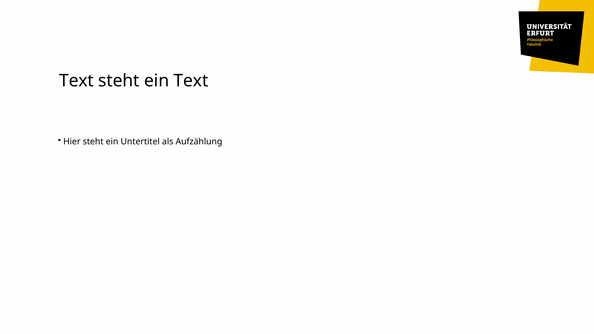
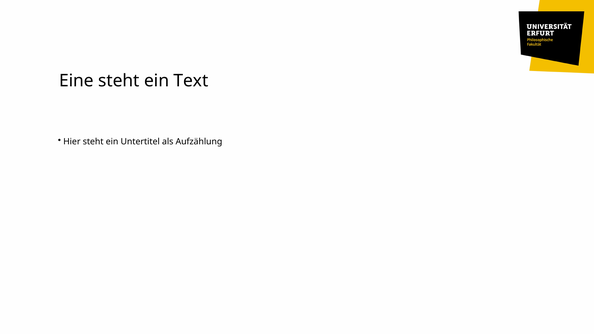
Text: Text -> Eine (77, 81)
